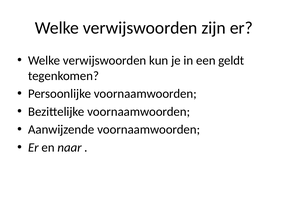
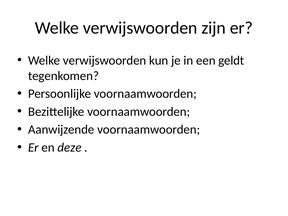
naar: naar -> deze (70, 147)
